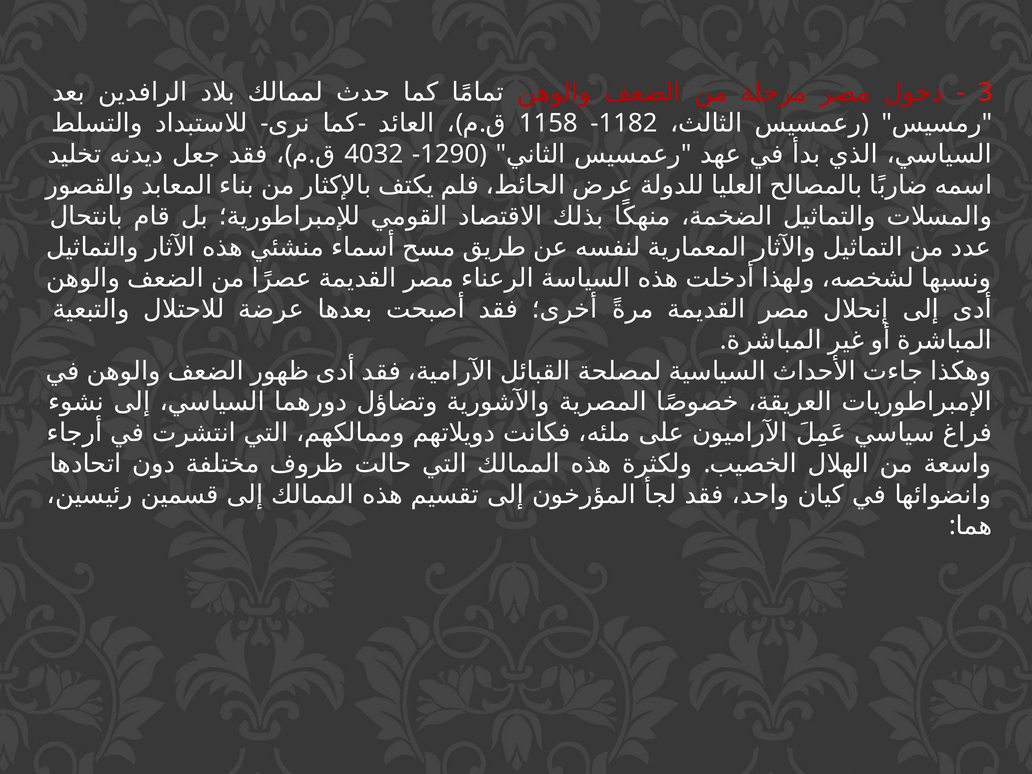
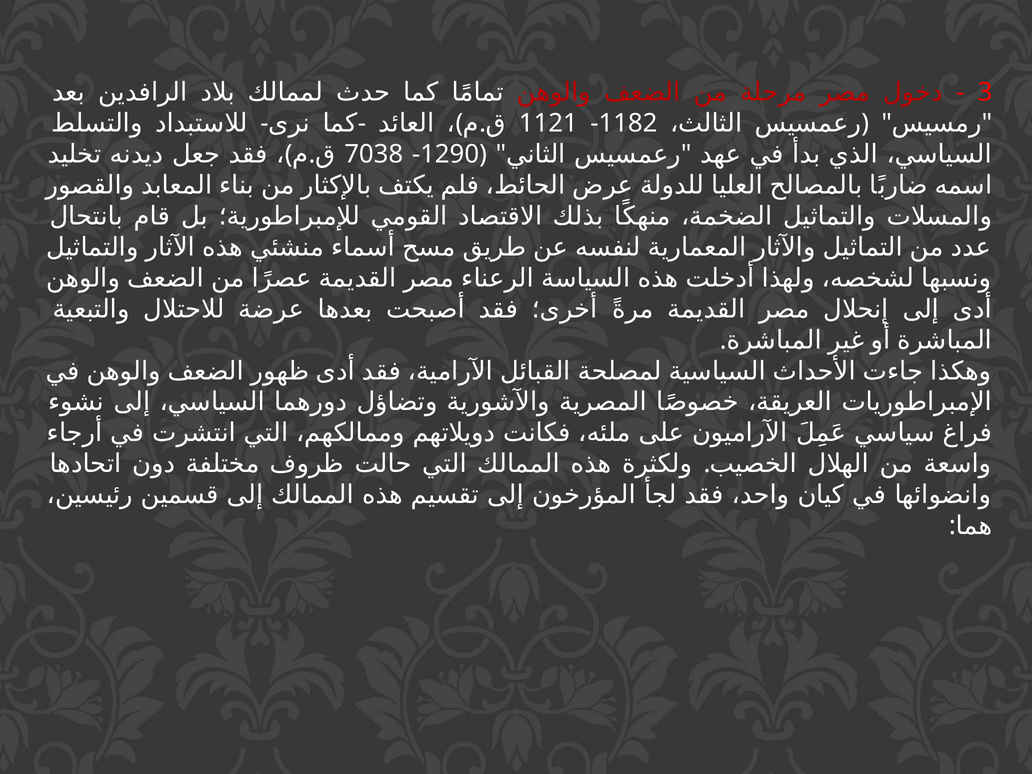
1158: 1158 -> 1121 (548, 123)
4032: 4032 -> 7038 (374, 154)
